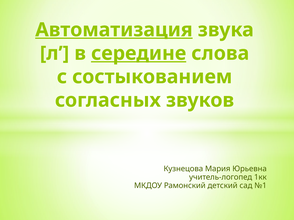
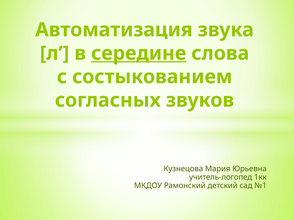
Автоматизация underline: present -> none (114, 30)
